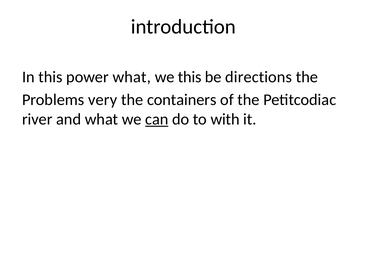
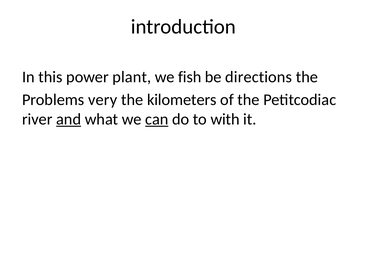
power what: what -> plant (132, 77)
we this: this -> fish (190, 77)
containers: containers -> kilometers (182, 100)
and underline: none -> present (69, 119)
